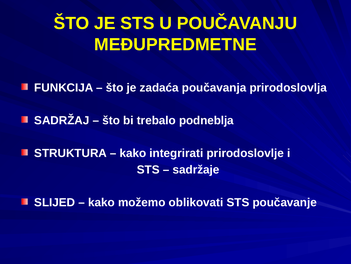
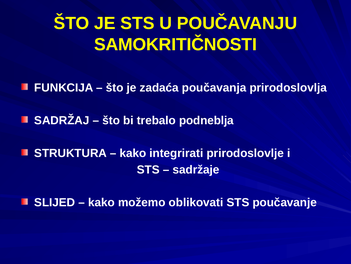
MEĐUPREDMETNE: MEĐUPREDMETNE -> SAMOKRITIČNOSTI (175, 44)
